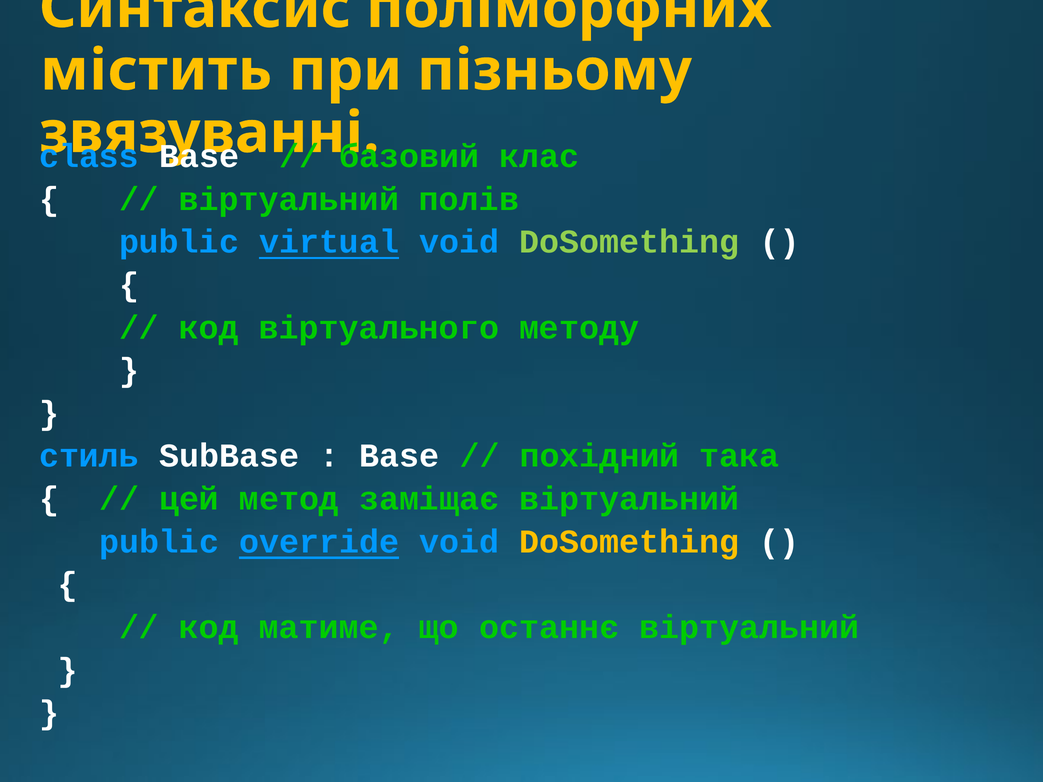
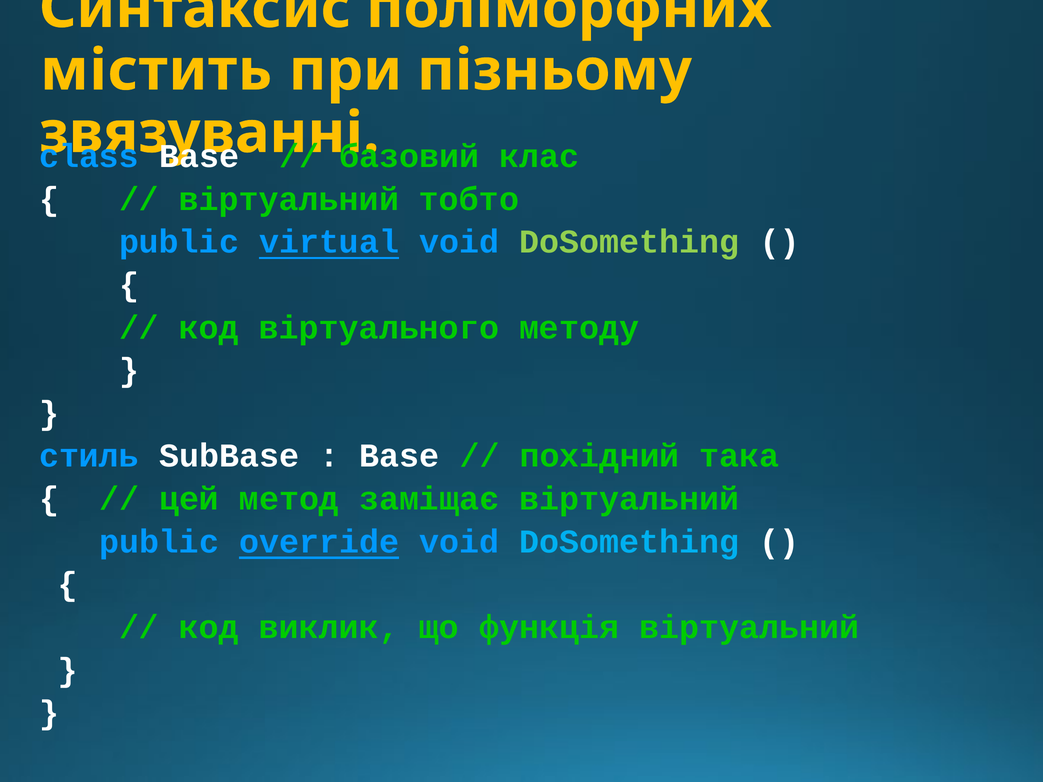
полів: полів -> тобто (469, 199)
DoSomething colour: yellow -> light blue (629, 542)
матиме: матиме -> виклик (329, 627)
останнє: останнє -> функція (549, 627)
